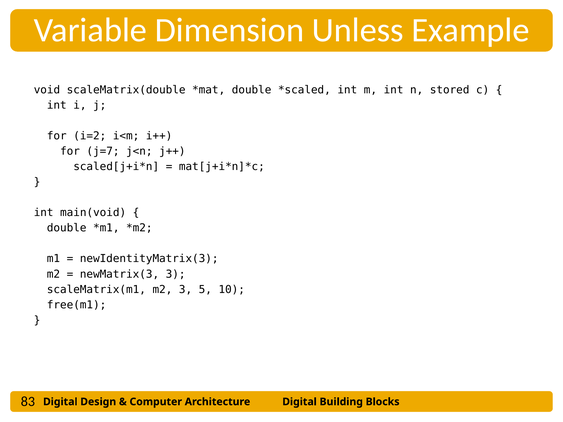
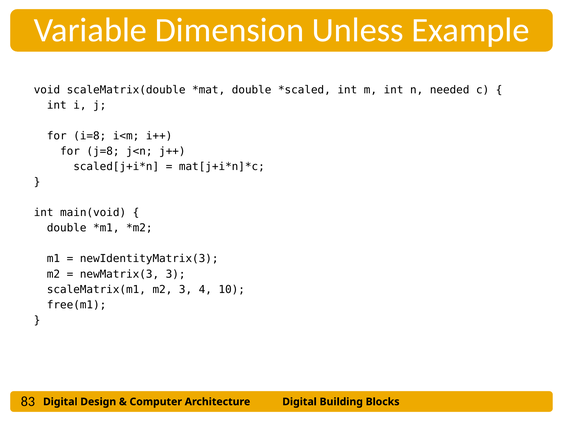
stored: stored -> needed (450, 90)
i=2: i=2 -> i=8 (90, 136)
j=7: j=7 -> j=8 (103, 151)
5: 5 -> 4 (205, 290)
